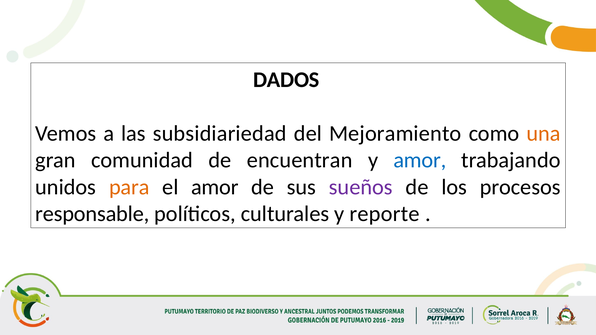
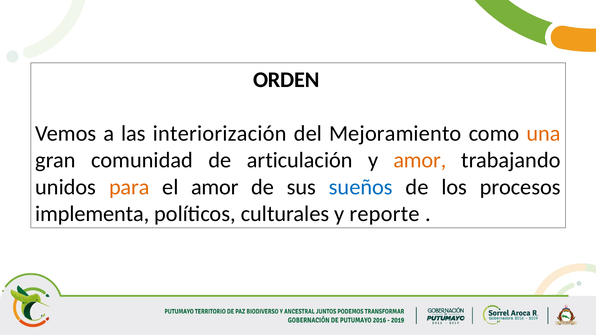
DADOS: DADOS -> ORDEN (286, 80)
subsidiariedad: subsidiariedad -> interiorización (220, 134)
encuentran: encuentran -> articulación (300, 160)
amor colour: blue -> orange (420, 160)
sueños colour: purple -> blue (361, 187)
responsable: responsable -> implementa (92, 214)
